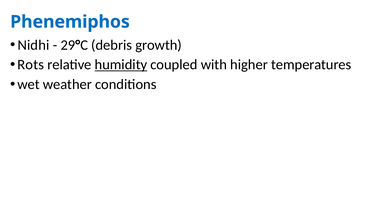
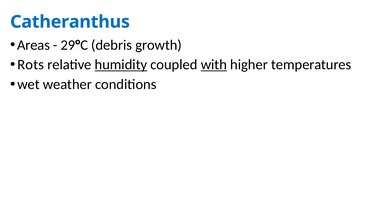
Phenemiphos: Phenemiphos -> Catheranthus (70, 22)
Nidhi: Nidhi -> Areas (34, 45)
with underline: none -> present (214, 65)
